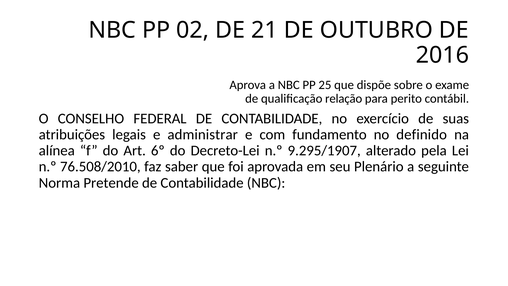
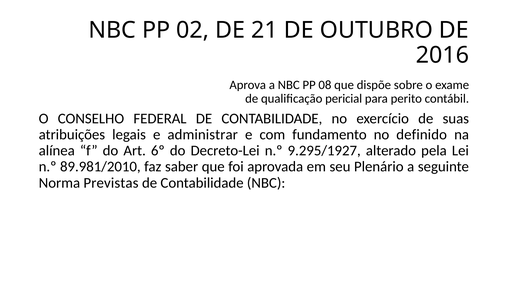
25: 25 -> 08 (325, 85)
relação: relação -> pericial (344, 98)
9.295/1907: 9.295/1907 -> 9.295/1927 (324, 151)
76.508/2010: 76.508/2010 -> 89.981/2010 (100, 167)
Pretende: Pretende -> Previstas (111, 183)
